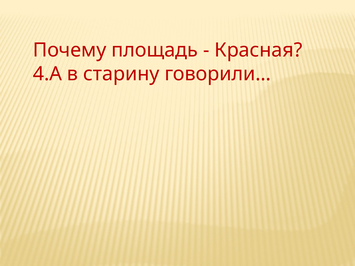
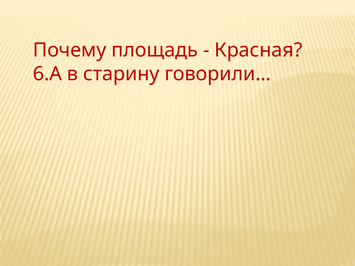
4.А: 4.А -> 6.А (47, 74)
